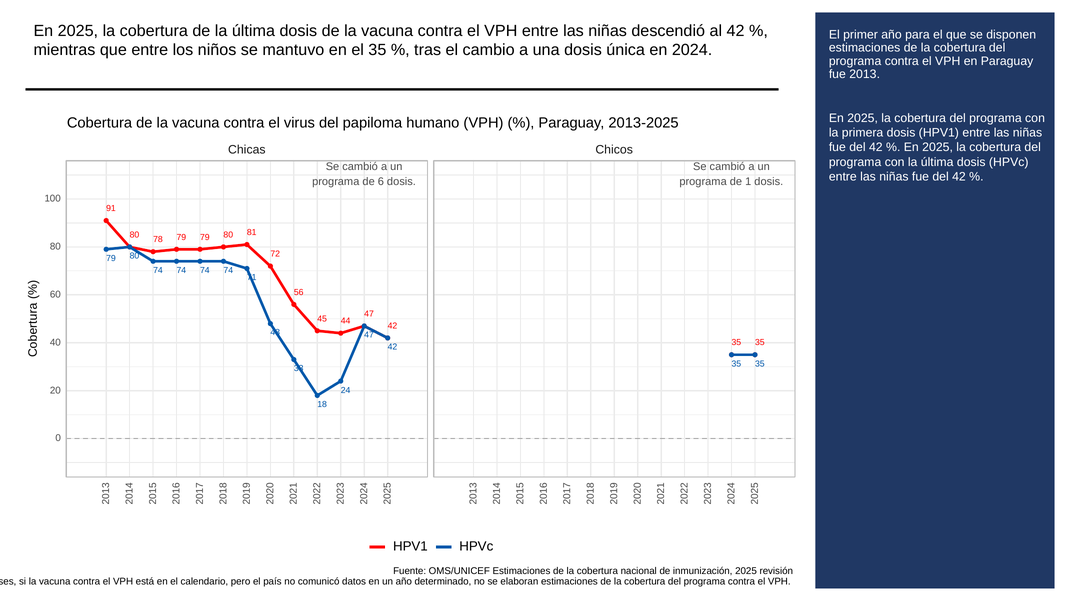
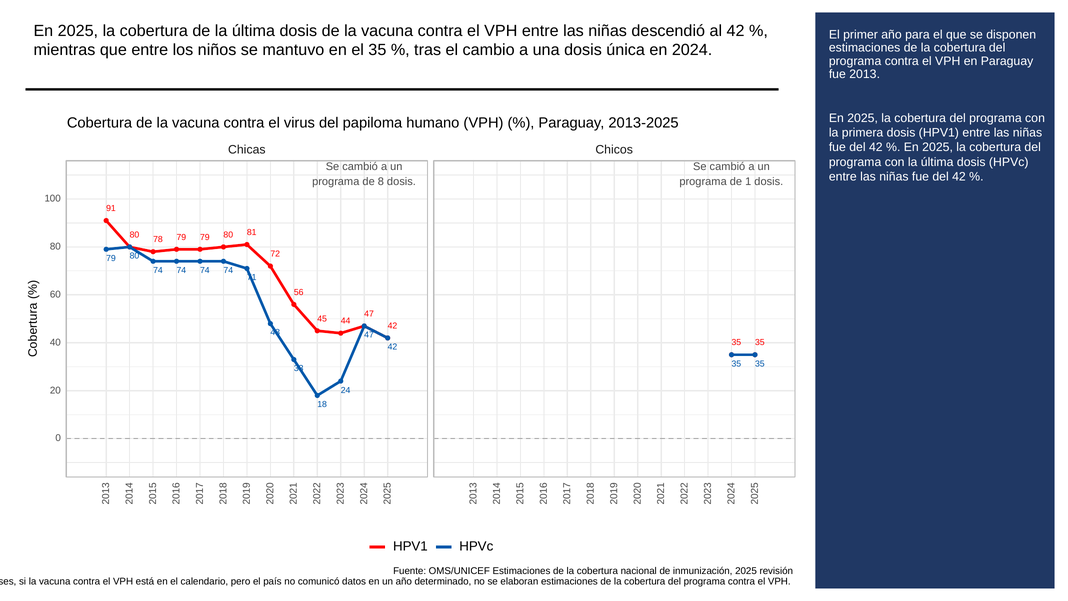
de 6: 6 -> 8 (381, 181)
